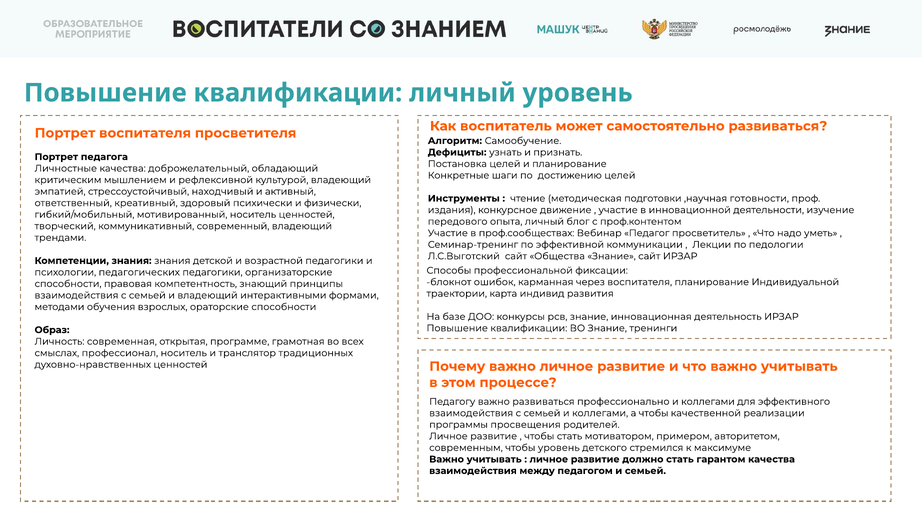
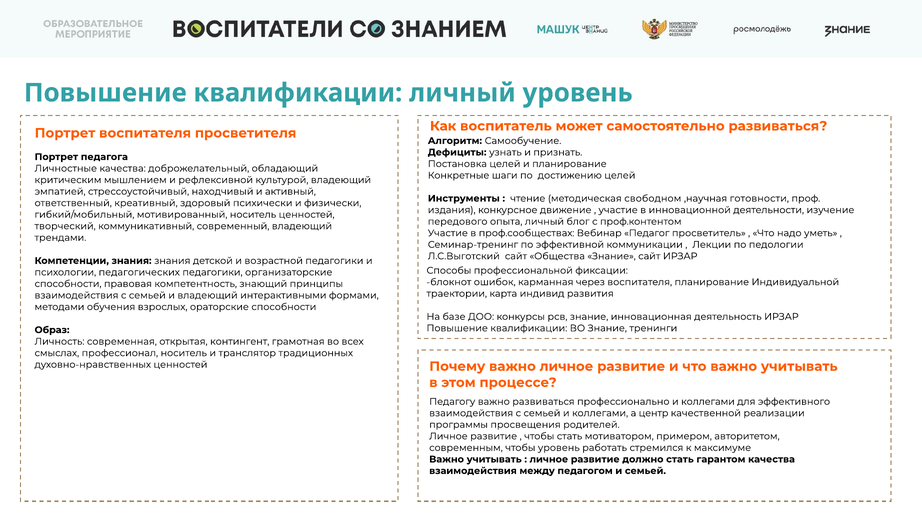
подготовки: подготовки -> свободном (653, 198)
программе: программе -> контингент (240, 341)
а чтобы: чтобы -> центр (654, 413)
детского: детского -> работать (605, 447)
